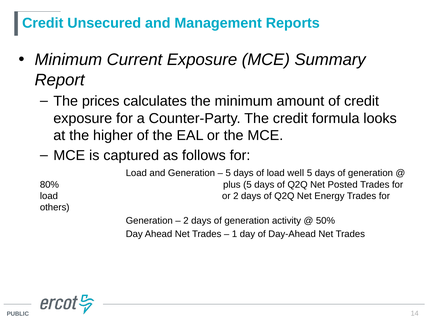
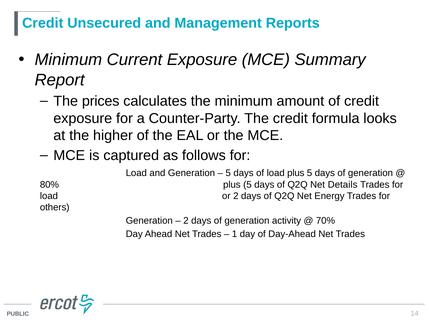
load well: well -> plus (296, 173)
Posted: Posted -> Details (343, 184)
50%: 50% -> 70% (325, 221)
